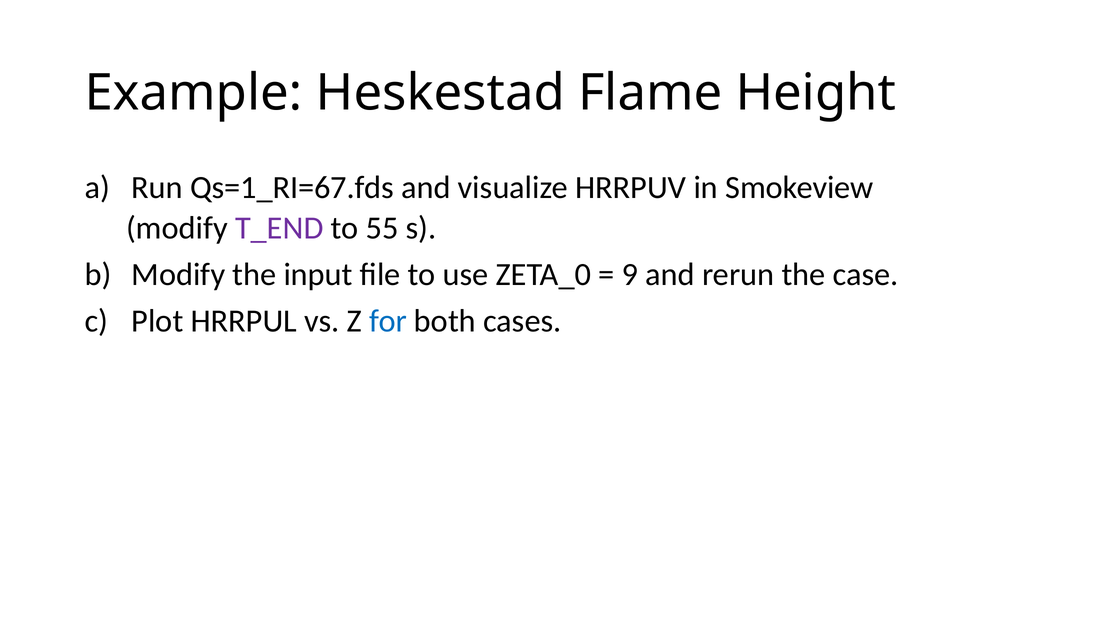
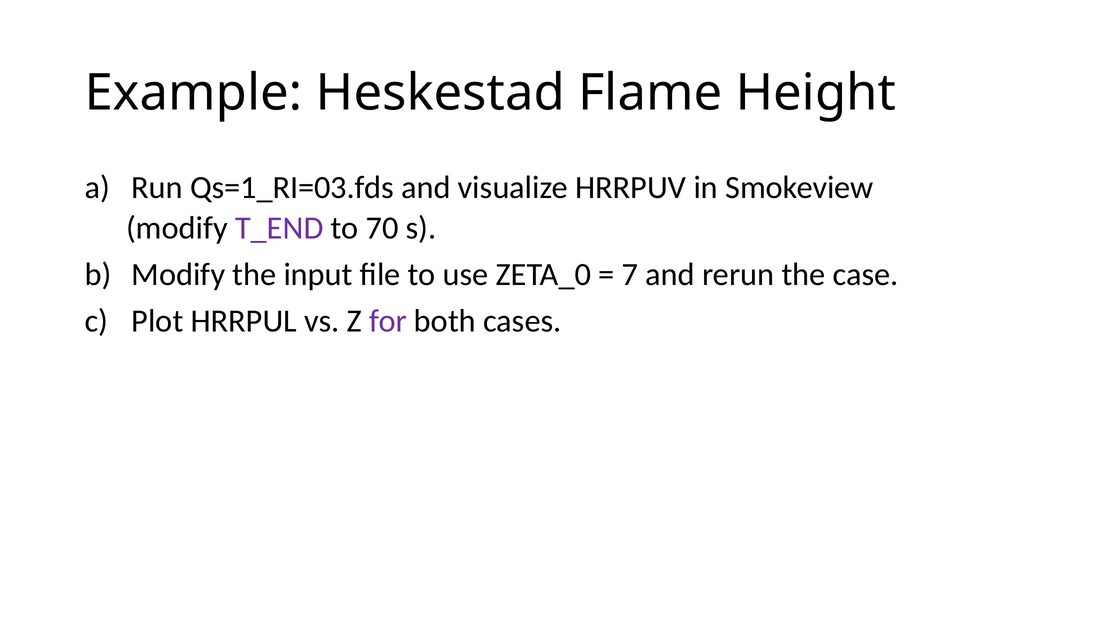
Qs=1_RI=67.fds: Qs=1_RI=67.fds -> Qs=1_RI=03.fds (292, 188)
55: 55 -> 70 (382, 228)
9: 9 -> 7 (630, 275)
for colour: blue -> purple (388, 321)
